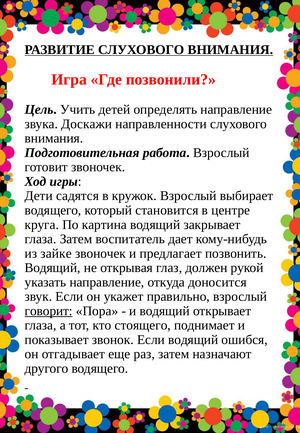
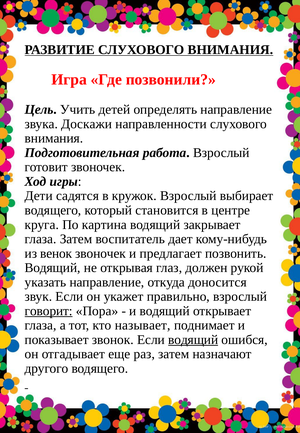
зайке: зайке -> венок (56, 254)
стоящего: стоящего -> называет (143, 326)
водящий underline: none -> present (193, 340)
